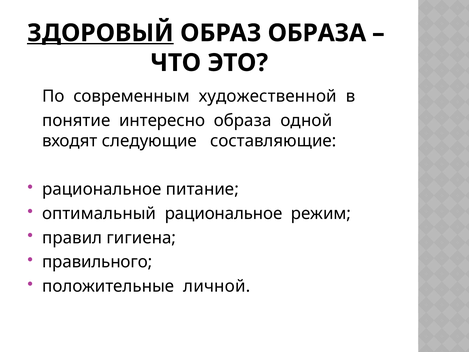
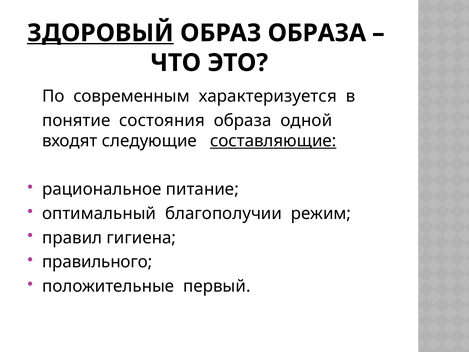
художественной: художественной -> характеризуется (268, 96)
интересно: интересно -> состояния (162, 120)
составляющие underline: none -> present (273, 141)
оптимальный рациональное: рациональное -> благополучии (224, 213)
личной: личной -> первый (217, 286)
